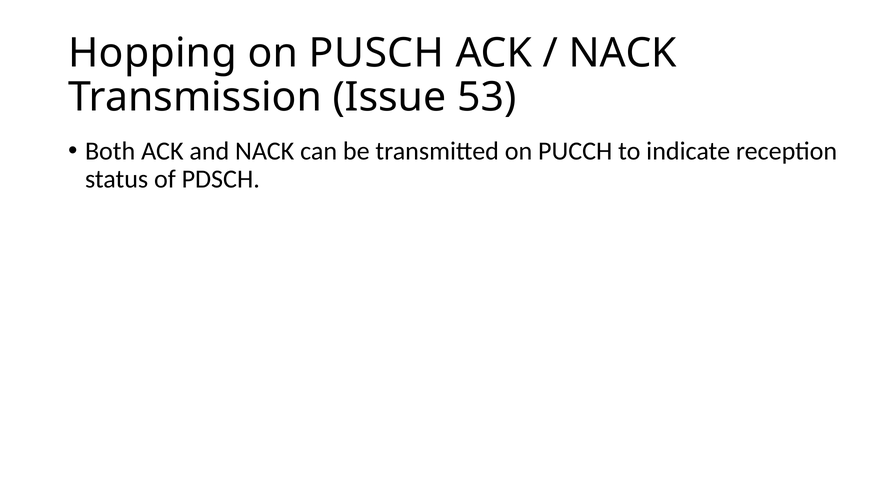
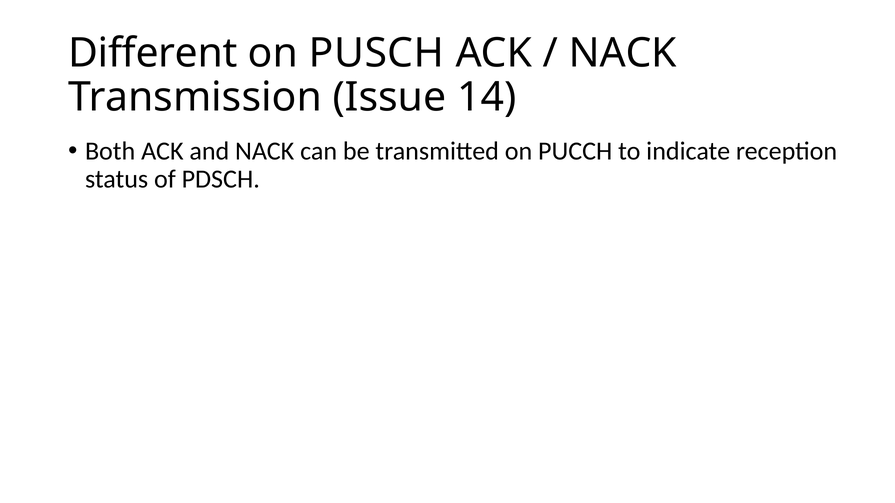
Hopping: Hopping -> Different (153, 53)
53: 53 -> 14 (487, 97)
